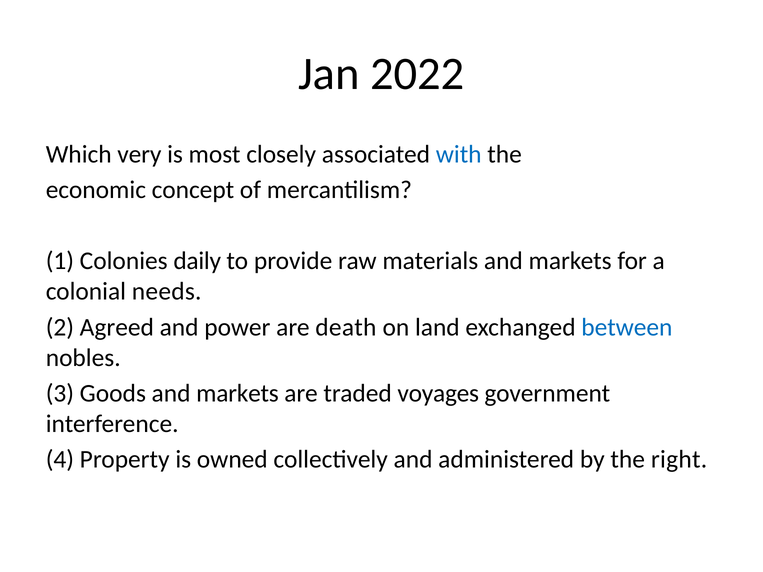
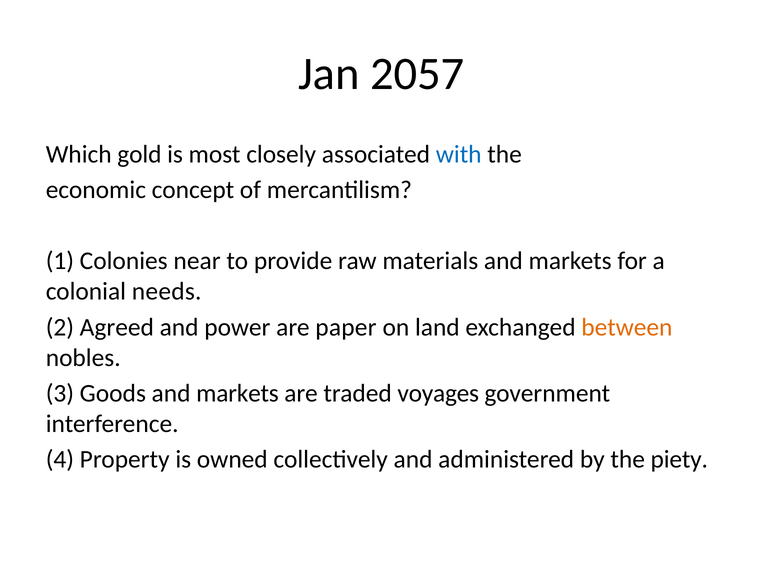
2022: 2022 -> 2057 (417, 74)
very: very -> gold (139, 154)
daily: daily -> near (197, 261)
death: death -> paper (346, 327)
between colour: blue -> orange (627, 327)
right: right -> piety (679, 460)
